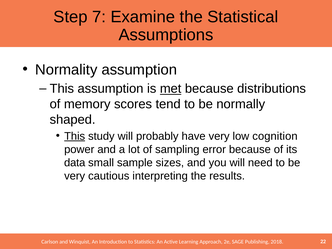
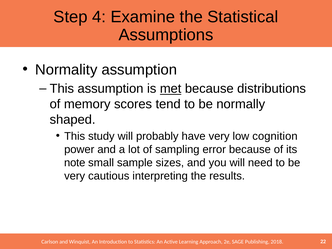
7: 7 -> 4 (99, 17)
This underline: present -> none (75, 136)
data: data -> note (75, 163)
